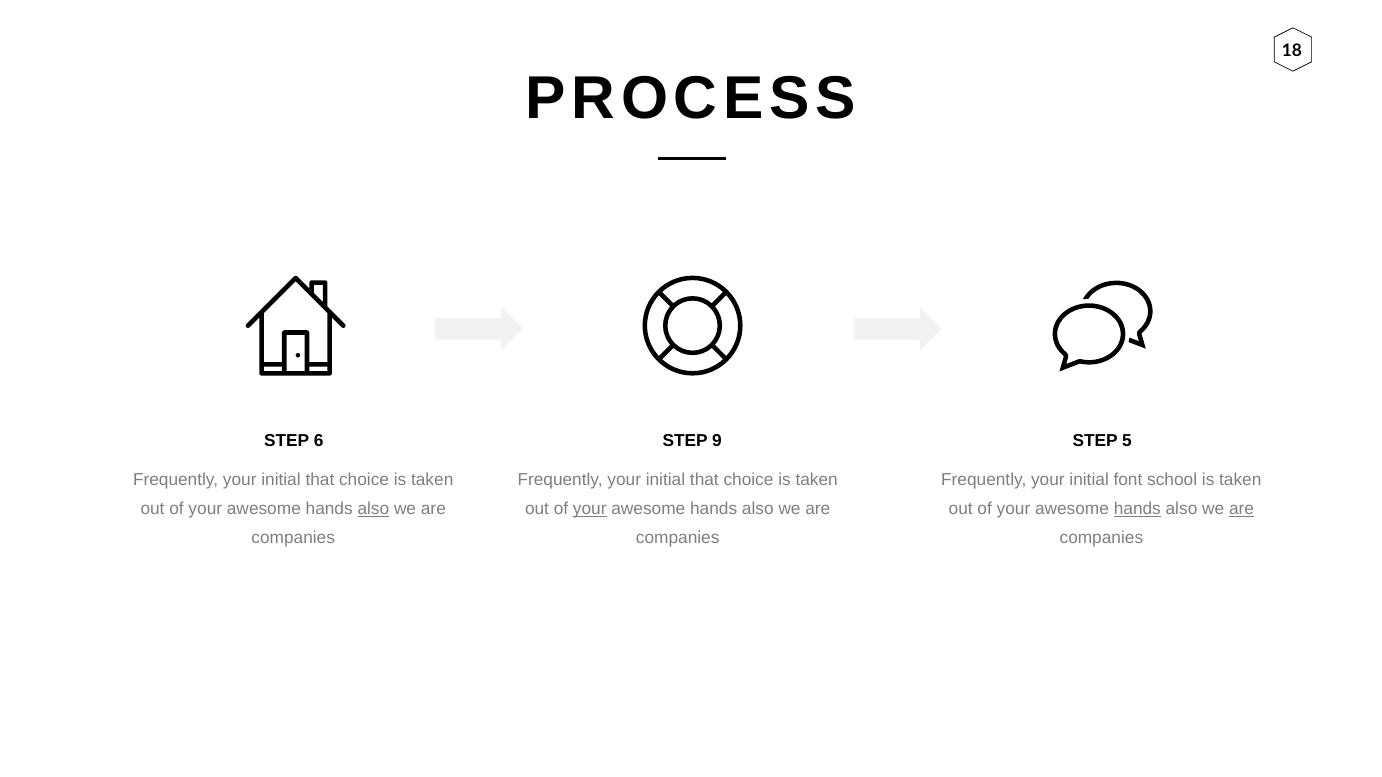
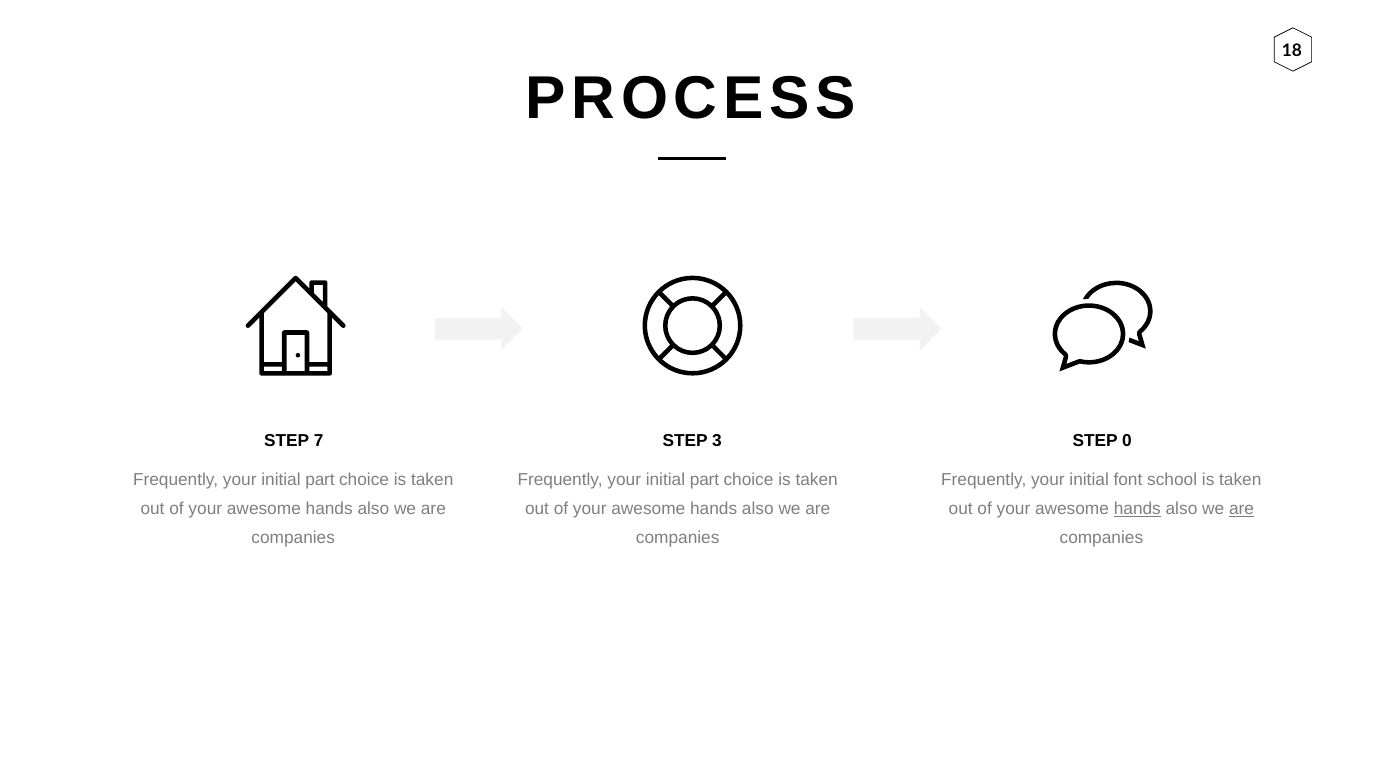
6: 6 -> 7 (319, 441)
9: 9 -> 3 (717, 441)
5: 5 -> 0 (1127, 441)
that: that -> part (320, 480)
that: that -> part (704, 480)
also underline: present -> none (373, 509)
your underline: present -> none (590, 509)
